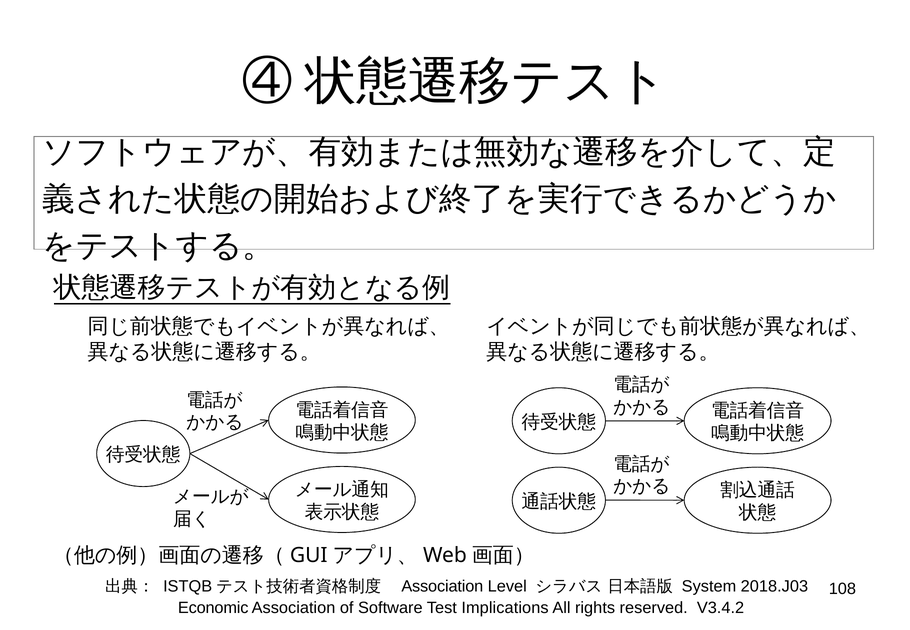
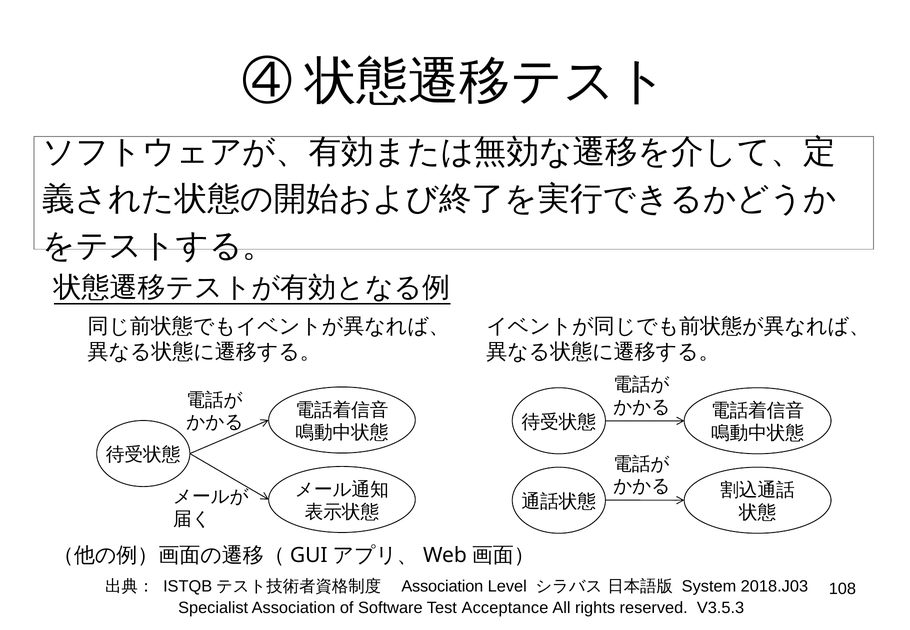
Economic: Economic -> Specialist (213, 608)
Implications: Implications -> Acceptance (505, 608)
V3.4.2: V3.4.2 -> V3.5.3 (721, 608)
